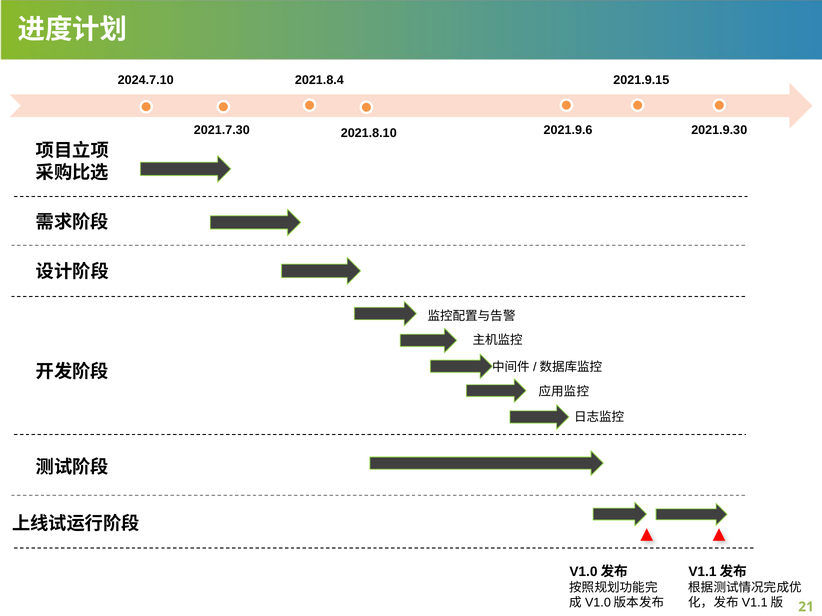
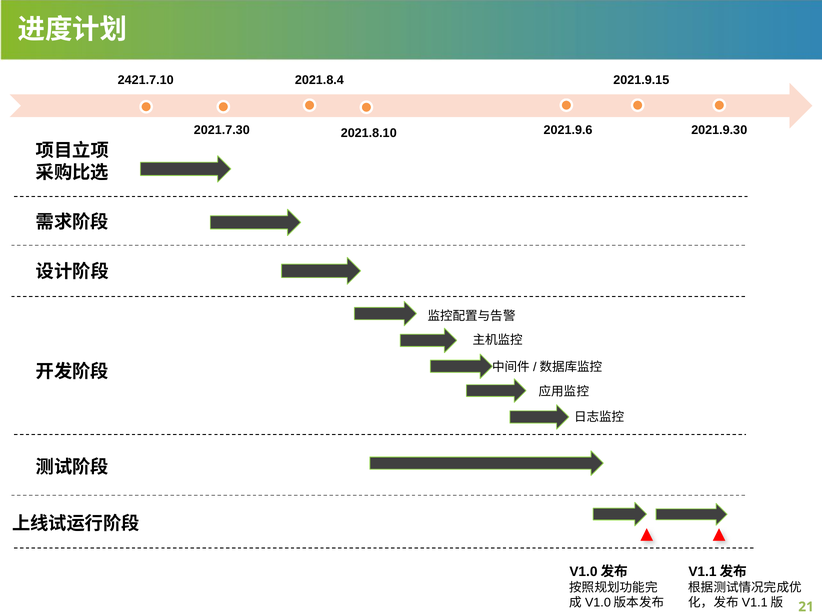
2024.7.10: 2024.7.10 -> 2421.7.10 (146, 80)
